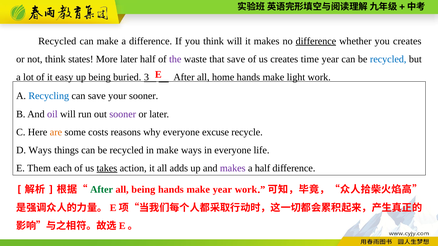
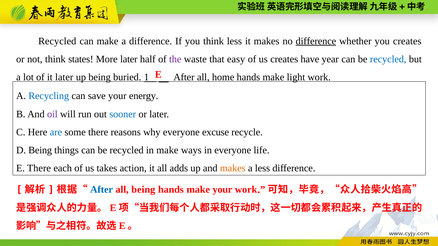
think will: will -> less (234, 41)
that save: save -> easy (236, 59)
time: time -> have (310, 59)
it easy: easy -> later (64, 77)
3: 3 -> 1 (146, 77)
your sooner: sooner -> energy (144, 96)
sooner colour: purple -> blue (123, 114)
are colour: orange -> blue (56, 132)
some costs: costs -> there (98, 132)
D Ways: Ways -> Being (40, 150)
E Them: Them -> There (39, 168)
takes underline: present -> none (107, 168)
makes colour: purple -> orange (233, 168)
a half: half -> less (262, 168)
After colour: green -> blue (102, 190)
make year: year -> your (222, 190)
